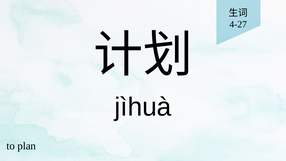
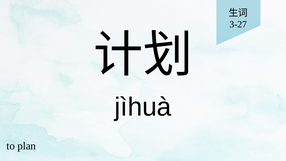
4-27: 4-27 -> 3-27 (238, 24)
